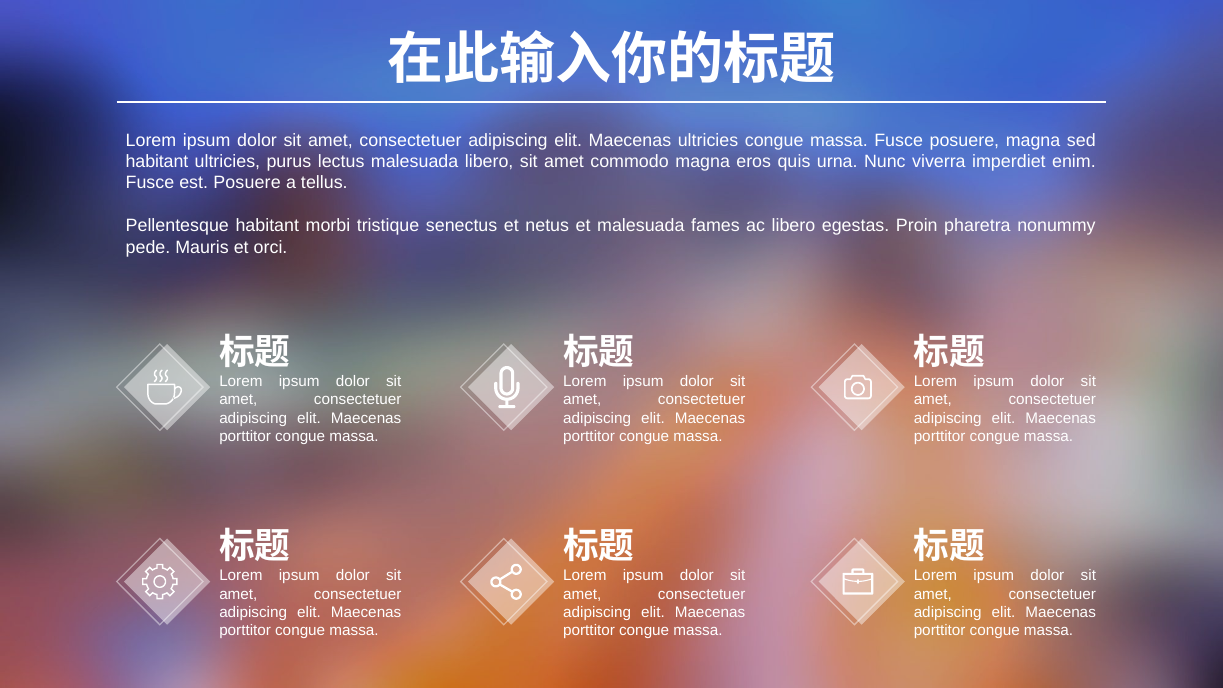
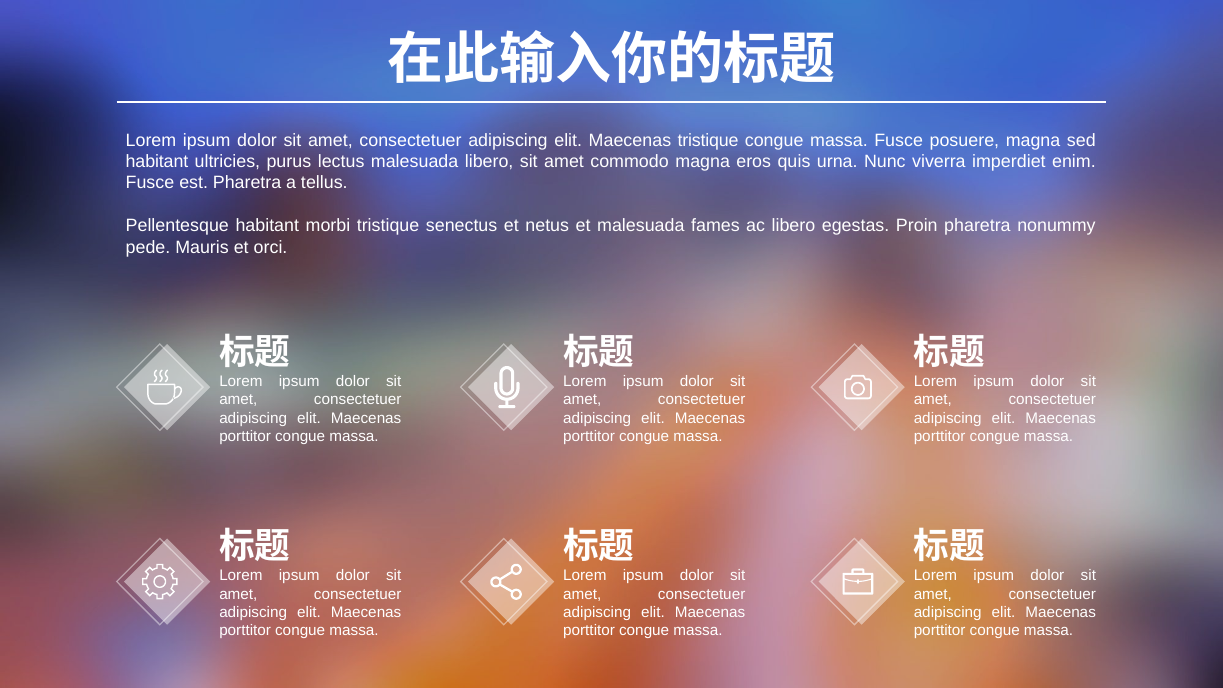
Maecenas ultricies: ultricies -> tristique (708, 140)
est Posuere: Posuere -> Pharetra (247, 183)
